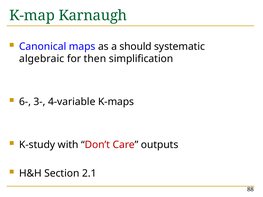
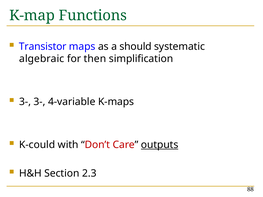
Karnaugh: Karnaugh -> Functions (93, 15)
Canonical: Canonical -> Transistor (43, 47)
6-: 6- -> 3- (25, 102)
K-study: K-study -> K-could (37, 145)
outputs underline: none -> present (160, 145)
2.1: 2.1 -> 2.3 (89, 174)
